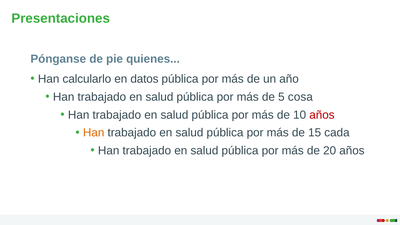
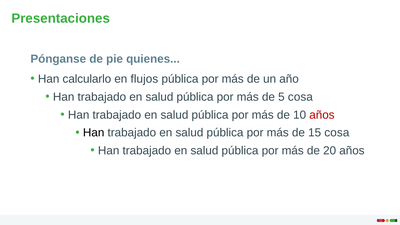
datos: datos -> flujos (144, 79)
Han colour: orange -> black (94, 133)
15 cada: cada -> cosa (337, 133)
